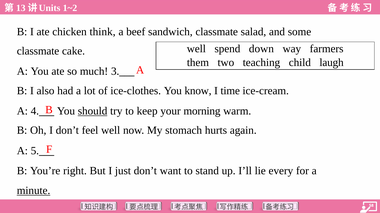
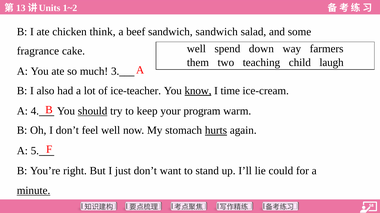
sandwich classmate: classmate -> sandwich (217, 32)
classmate: classmate -> fragrance (38, 51)
ice-clothes: ice-clothes -> ice-teacher (136, 91)
know underline: none -> present (198, 91)
morning: morning -> program (202, 111)
hurts underline: none -> present (216, 131)
every: every -> could (281, 171)
